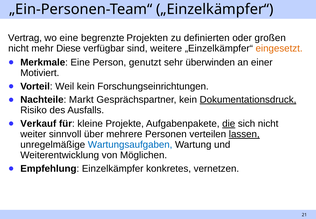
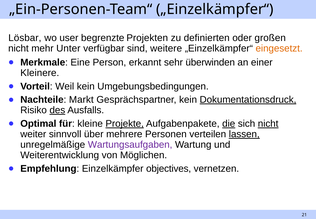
Vertrag: Vertrag -> Lösbar (25, 38)
wo eine: eine -> user (69, 38)
Diese: Diese -> Unter (68, 48)
genutzt: genutzt -> erkannt (145, 62)
Motiviert: Motiviert -> Kleinere (40, 73)
Forschungseinrichtungen: Forschungseinrichtungen -> Umgebungsbedingungen (153, 86)
des underline: none -> present (57, 110)
Verkauf: Verkauf -> Optimal (38, 124)
Projekte underline: none -> present (125, 124)
nicht underline: none -> present (268, 124)
Wartungsaufgaben colour: blue -> purple (130, 145)
konkretes: konkretes -> objectives (169, 168)
